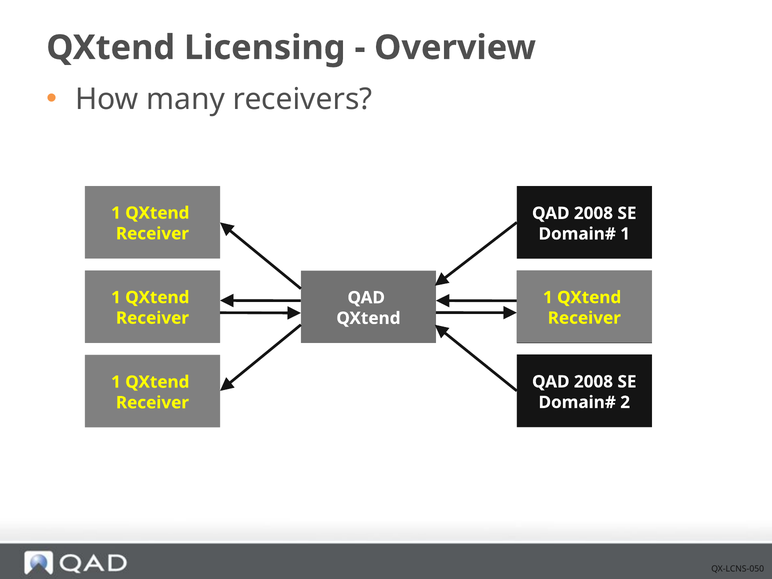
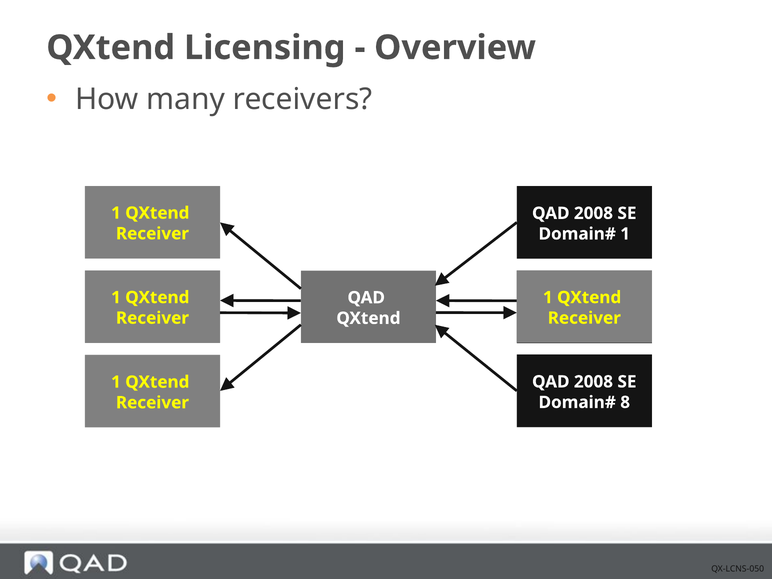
2: 2 -> 8 (625, 402)
